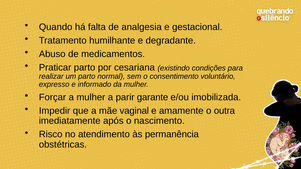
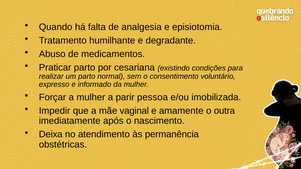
gestacional: gestacional -> episiotomia (197, 27)
garante: garante -> pessoa (152, 97)
Risco: Risco -> Deixa (51, 135)
